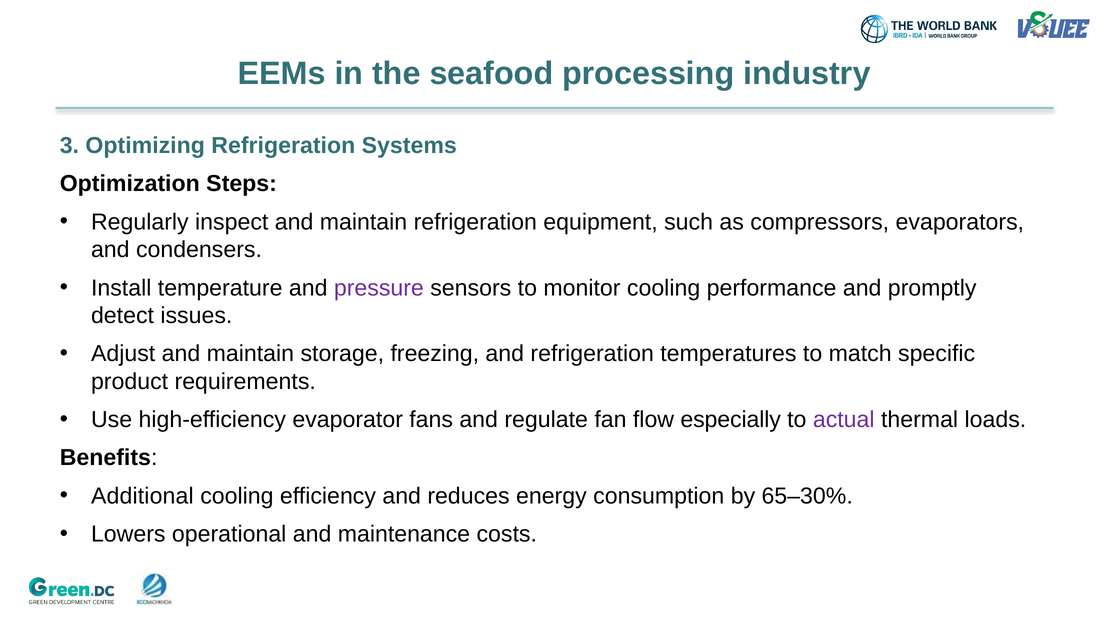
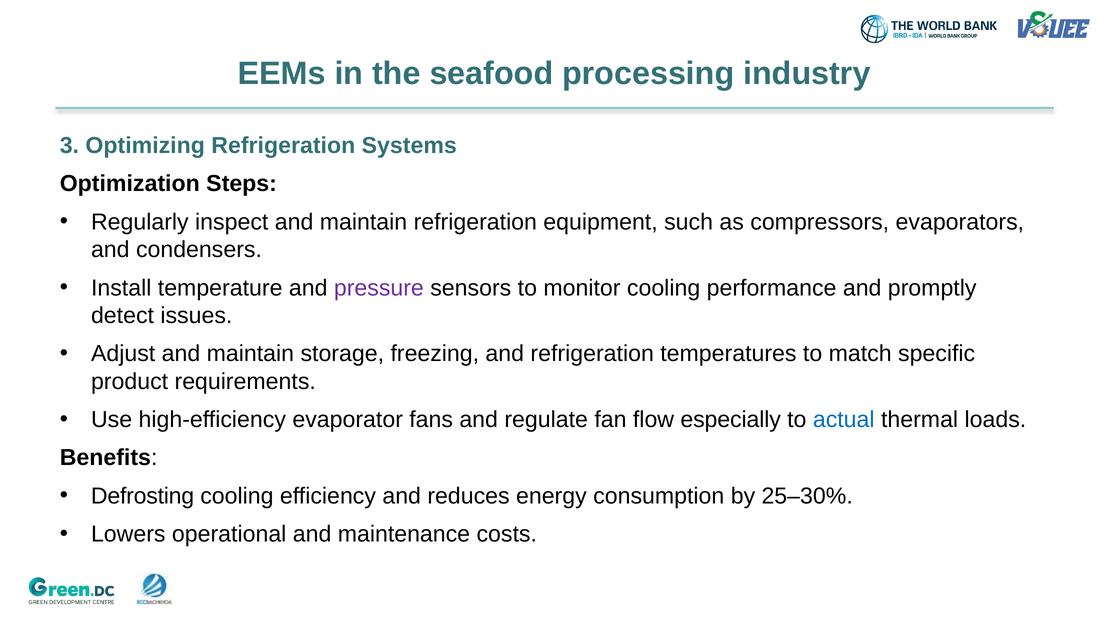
actual colour: purple -> blue (844, 420)
Additional: Additional -> Defrosting (143, 496)
65–30%: 65–30% -> 25–30% (807, 496)
